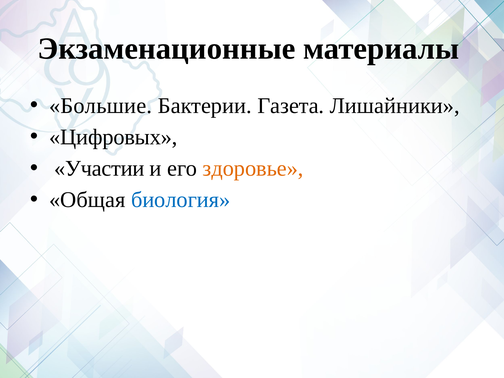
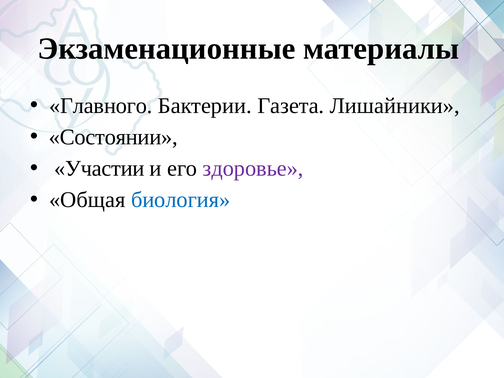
Большие: Большие -> Главного (101, 106)
Цифровых: Цифровых -> Состоянии (113, 137)
здоровье colour: orange -> purple (253, 168)
